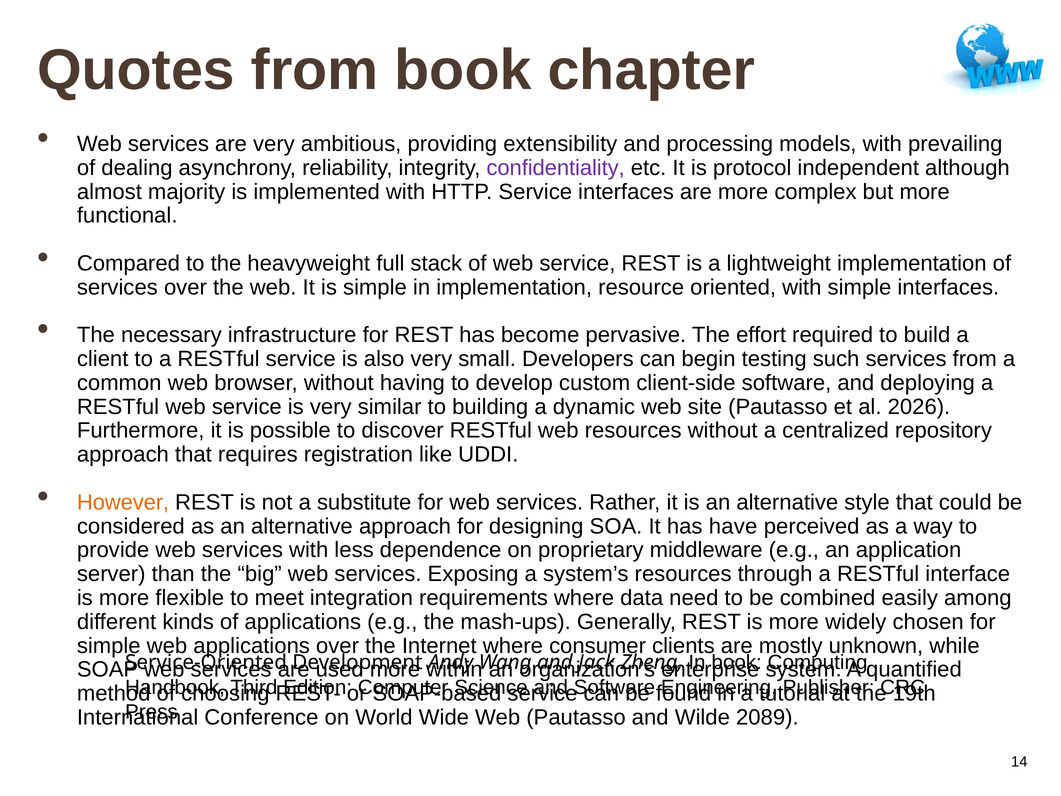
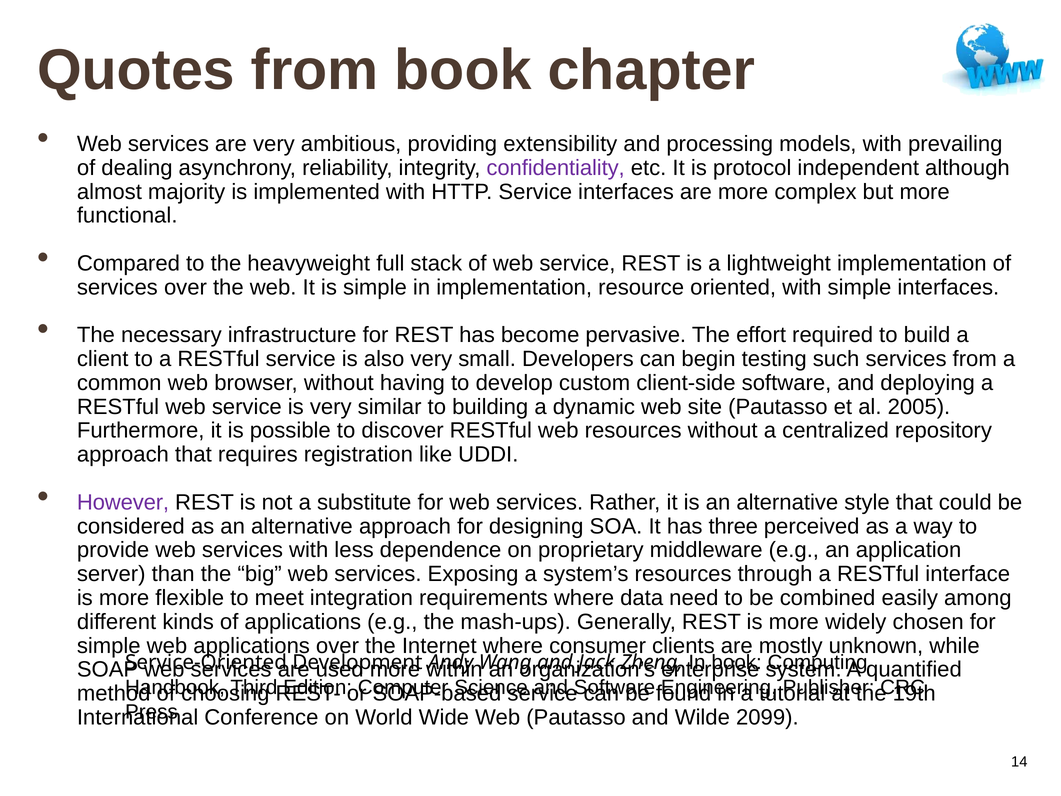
2026: 2026 -> 2005 (919, 407)
However colour: orange -> purple (123, 502)
have: have -> three (733, 526)
2089: 2089 -> 2099 (767, 717)
